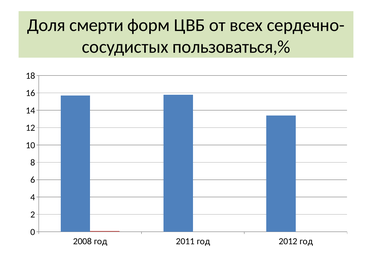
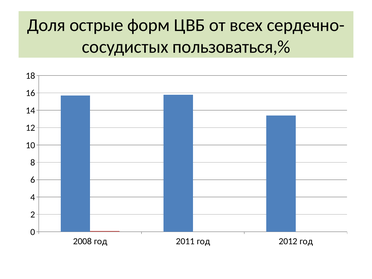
смерти: смерти -> острые (97, 25)
